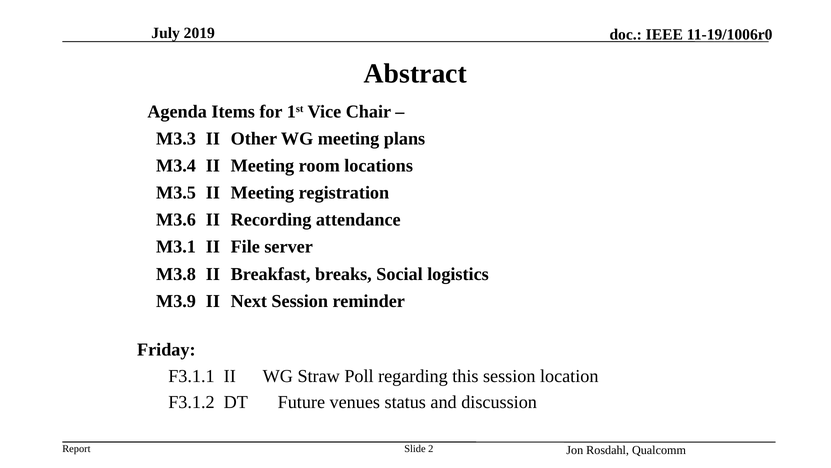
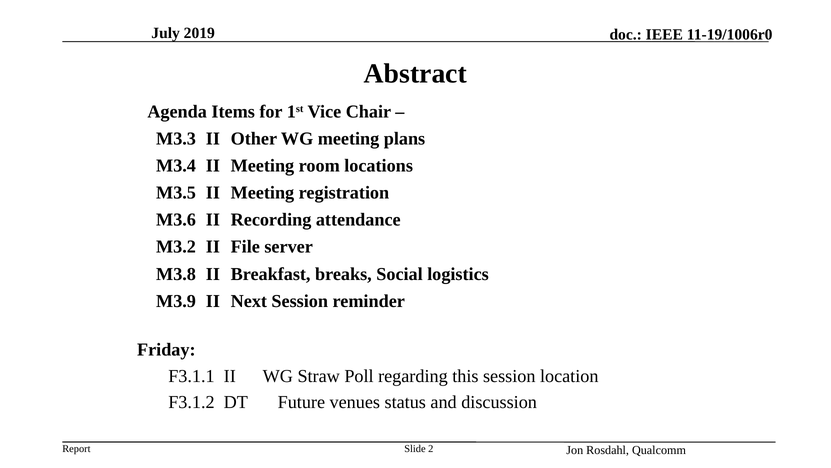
M3.1: M3.1 -> M3.2 (176, 247)
